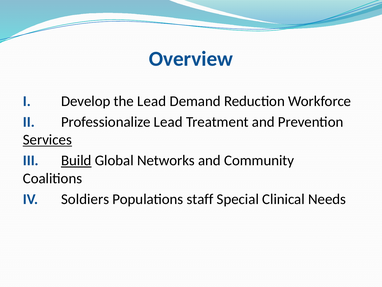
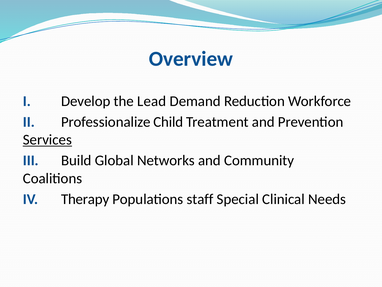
Professionalize Lead: Lead -> Child (168, 122)
Build underline: present -> none (76, 160)
Soldiers: Soldiers -> Therapy (85, 199)
